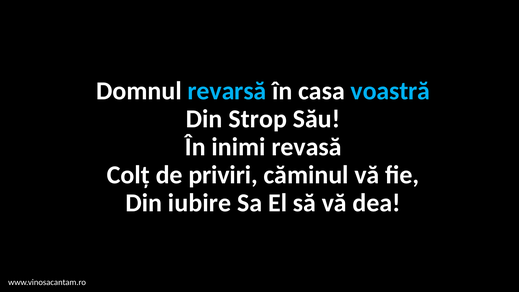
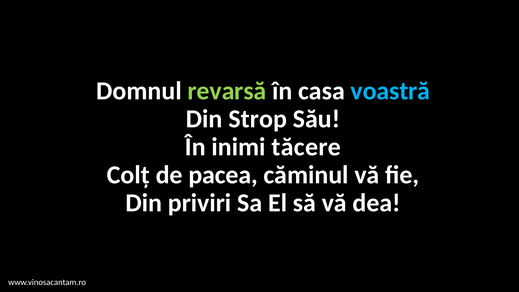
revarsă colour: light blue -> light green (227, 91)
revasă: revasă -> tăcere (306, 147)
priviri: priviri -> pacea (223, 175)
iubire: iubire -> priviri (200, 203)
